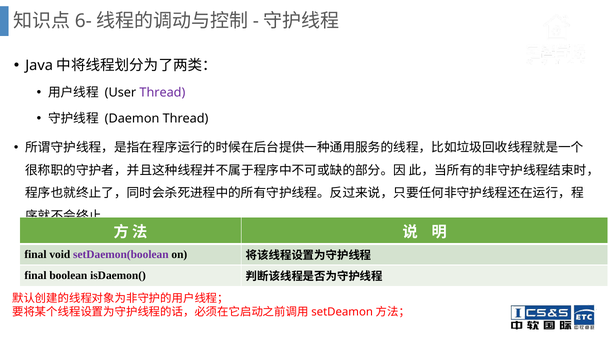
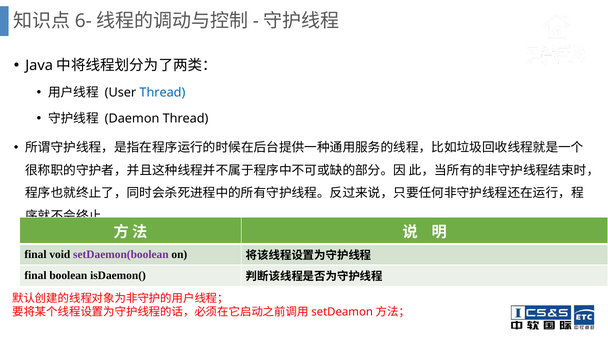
Thread colour: purple -> blue (162, 93)
